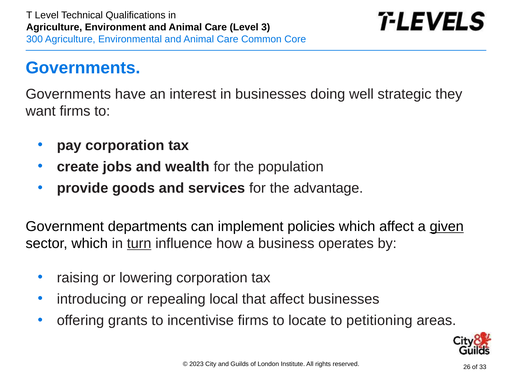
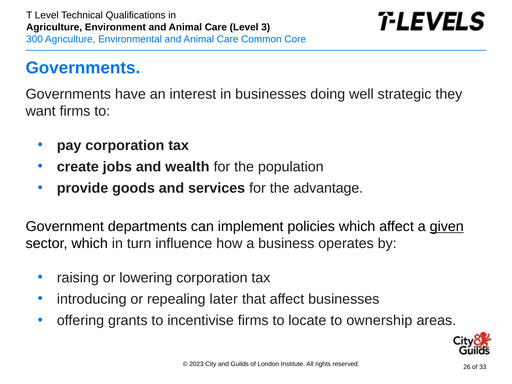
turn underline: present -> none (139, 244)
local: local -> later (224, 299)
petitioning: petitioning -> ownership (379, 320)
